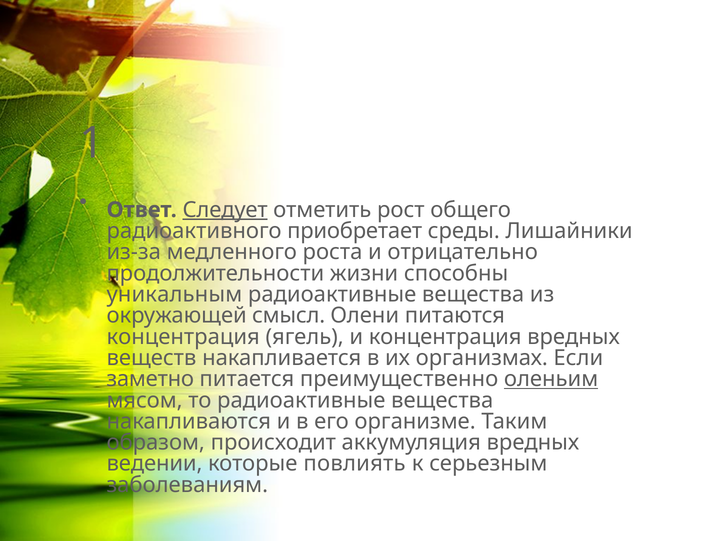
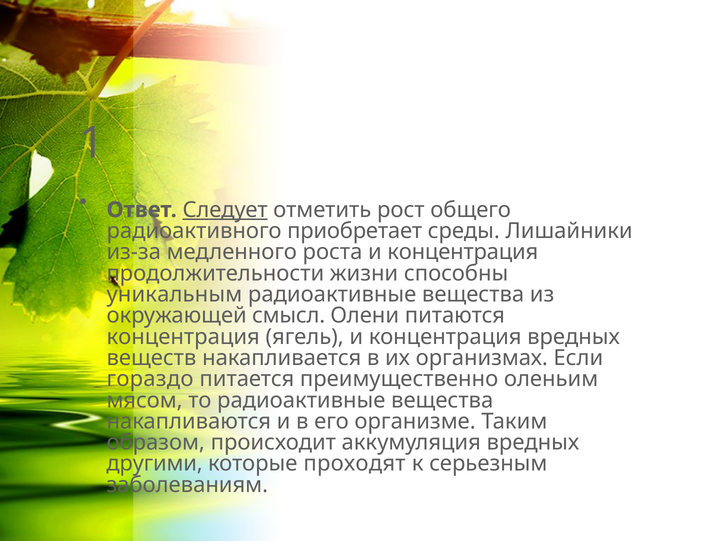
роста и отрицательно: отрицательно -> концентрация (463, 252)
заметно: заметно -> гораздо (150, 379)
оленьим underline: present -> none (551, 379)
ведении: ведении -> другими (155, 464)
повлиять: повлиять -> проходят (355, 464)
